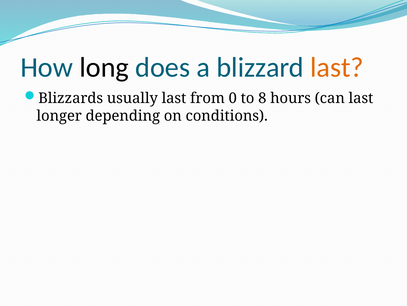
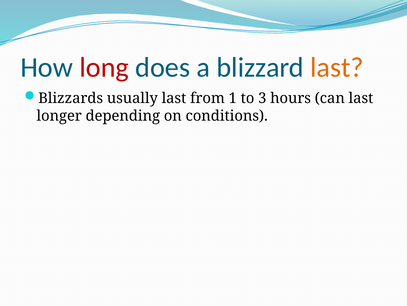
long colour: black -> red (104, 67)
0: 0 -> 1 (233, 98)
8: 8 -> 3 (262, 98)
